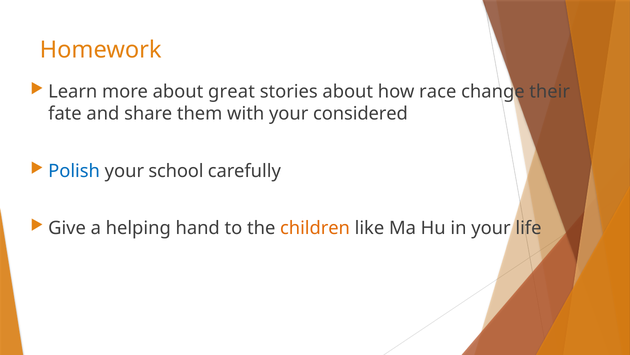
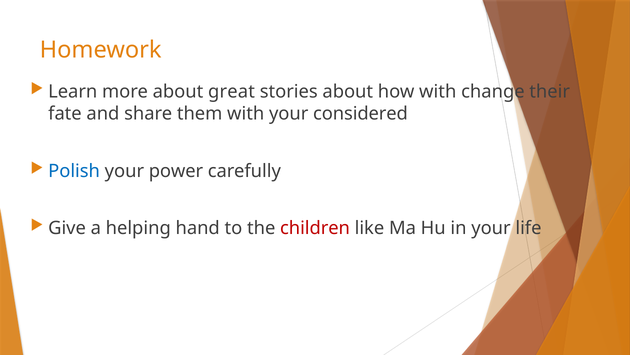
how race: race -> with (438, 92)
school: school -> power (176, 171)
children colour: orange -> red (315, 228)
